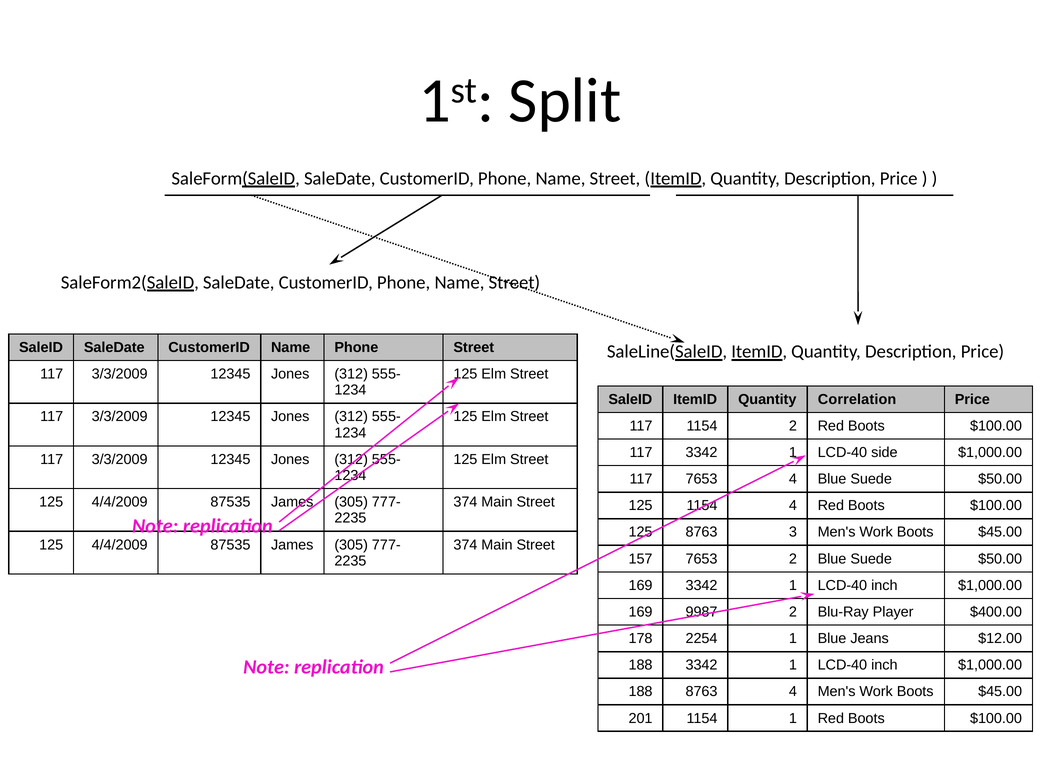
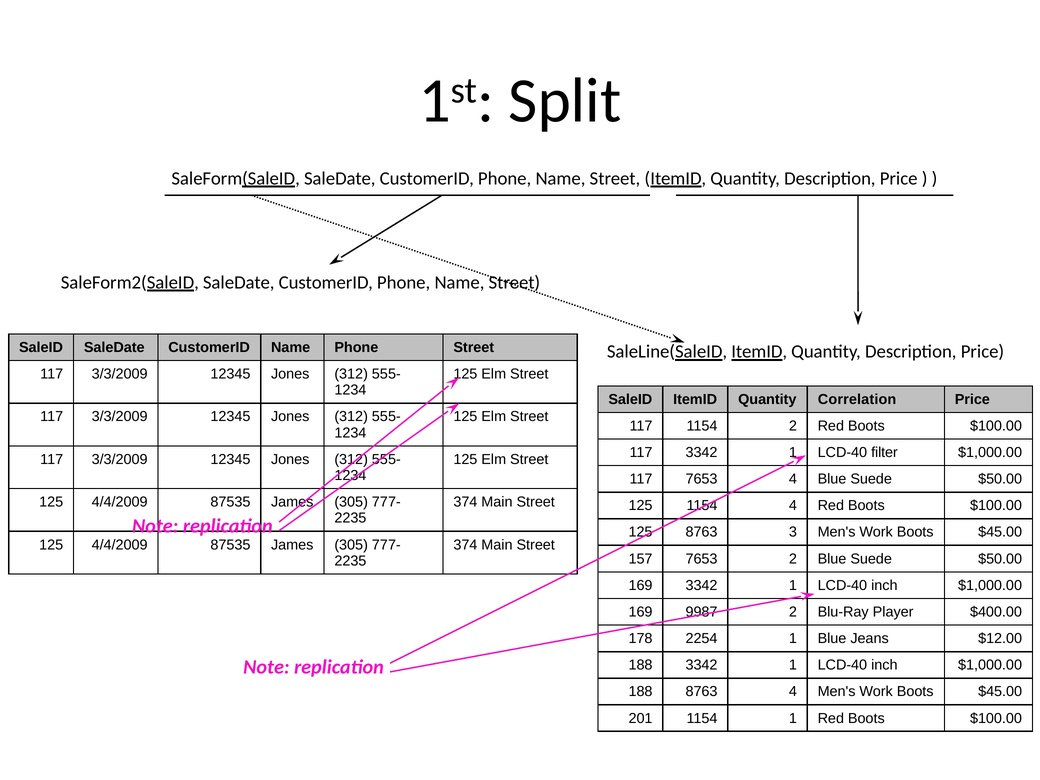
side: side -> filter (884, 453)
